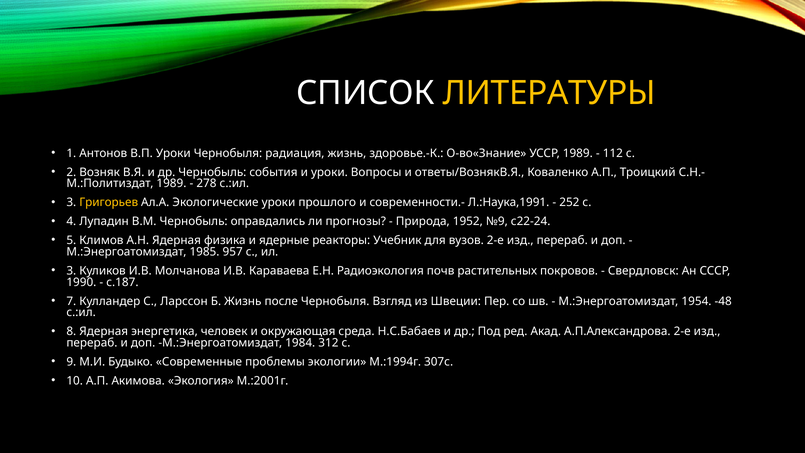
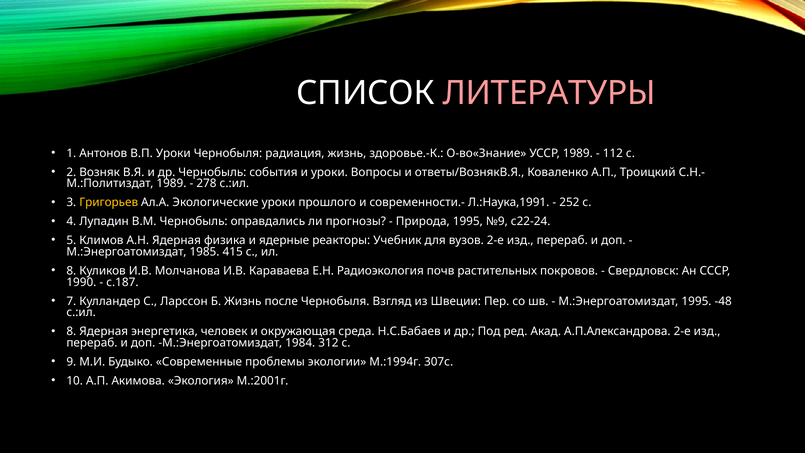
ЛИТЕРАТУРЫ colour: yellow -> pink (549, 93)
Природа 1952: 1952 -> 1995 (468, 221)
957: 957 -> 415 (233, 252)
3: 3 -> 8 (71, 271)
М.:Энергоатомиздат 1954: 1954 -> 1995 (696, 301)
